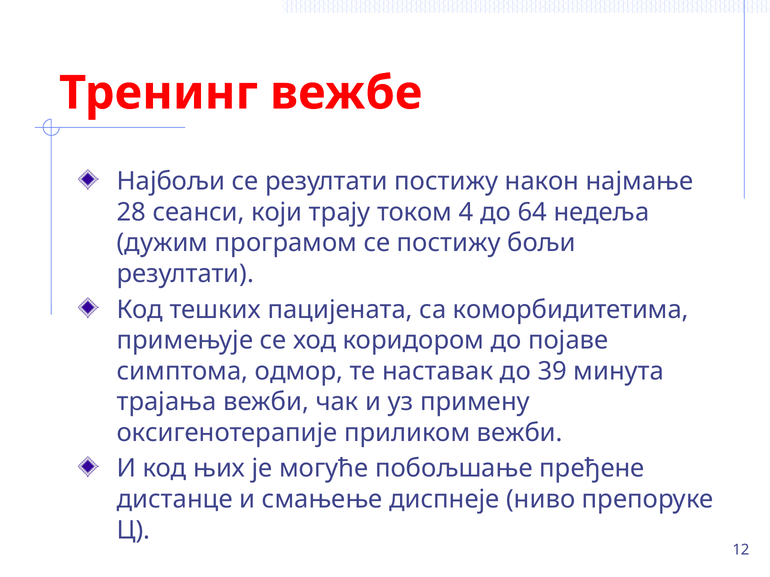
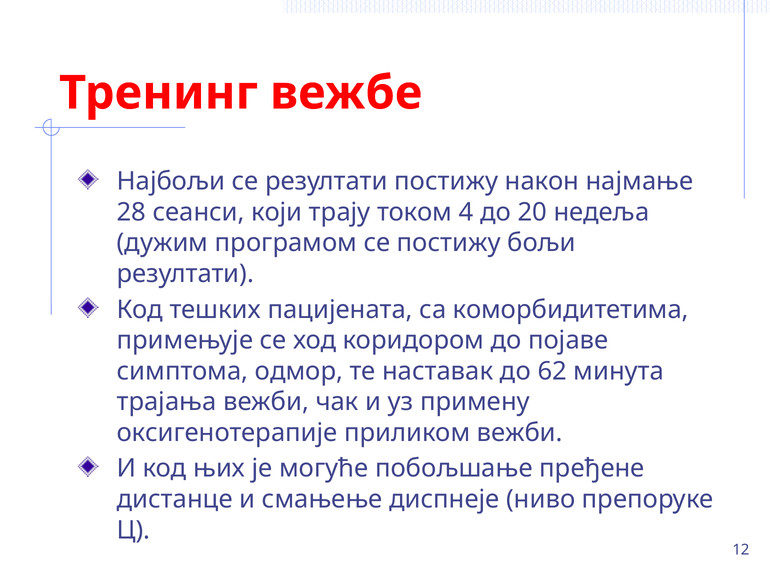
64: 64 -> 20 (532, 212)
39: 39 -> 62 (552, 371)
